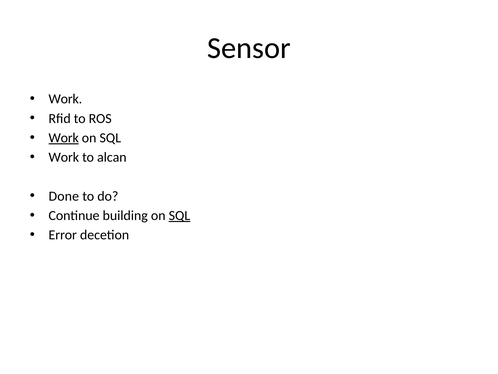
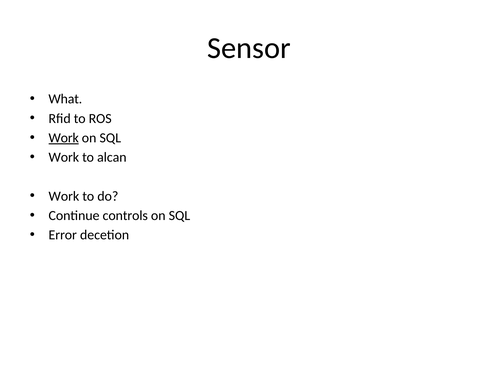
Work: Work -> What (65, 99)
Done: Done -> Work (64, 196)
building: building -> controls (125, 215)
SQL underline: present -> none (179, 215)
